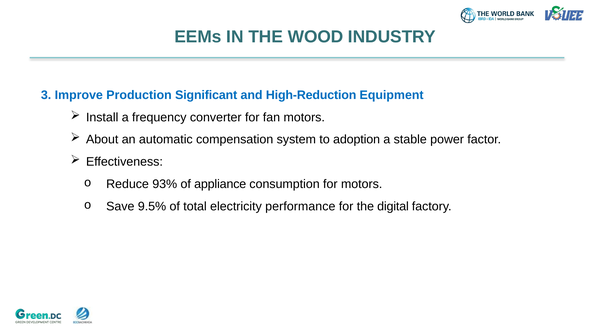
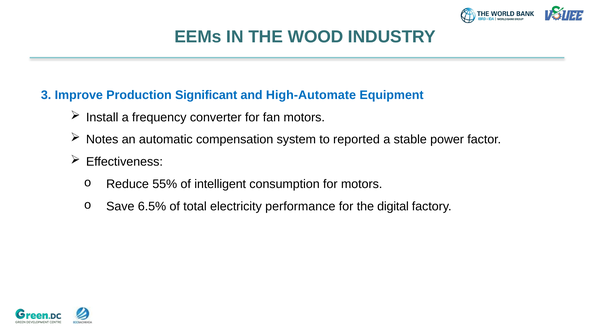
High-Reduction: High-Reduction -> High-Automate (311, 95)
About: About -> Notes (102, 140)
adoption: adoption -> reported (357, 140)
93%: 93% -> 55% (165, 184)
appliance: appliance -> intelligent (220, 184)
9.5%: 9.5% -> 6.5% (152, 206)
